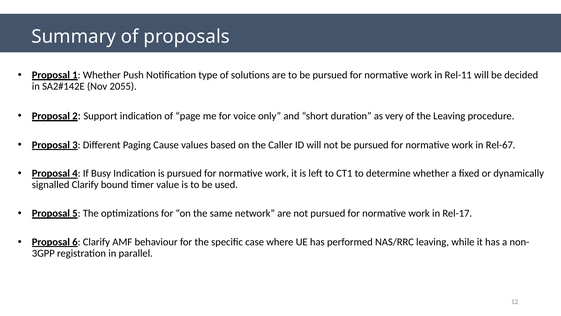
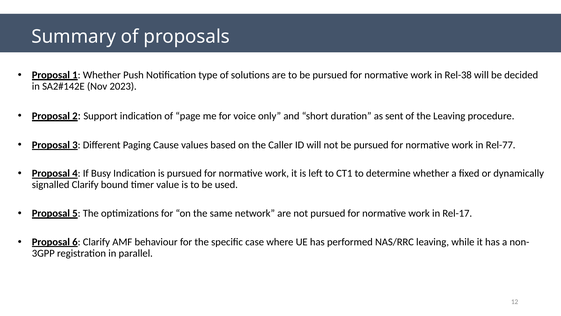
Rel-11: Rel-11 -> Rel-38 (458, 75)
2055: 2055 -> 2023 (123, 86)
very: very -> sent (394, 116)
Rel-67: Rel-67 -> Rel-77 (501, 145)
